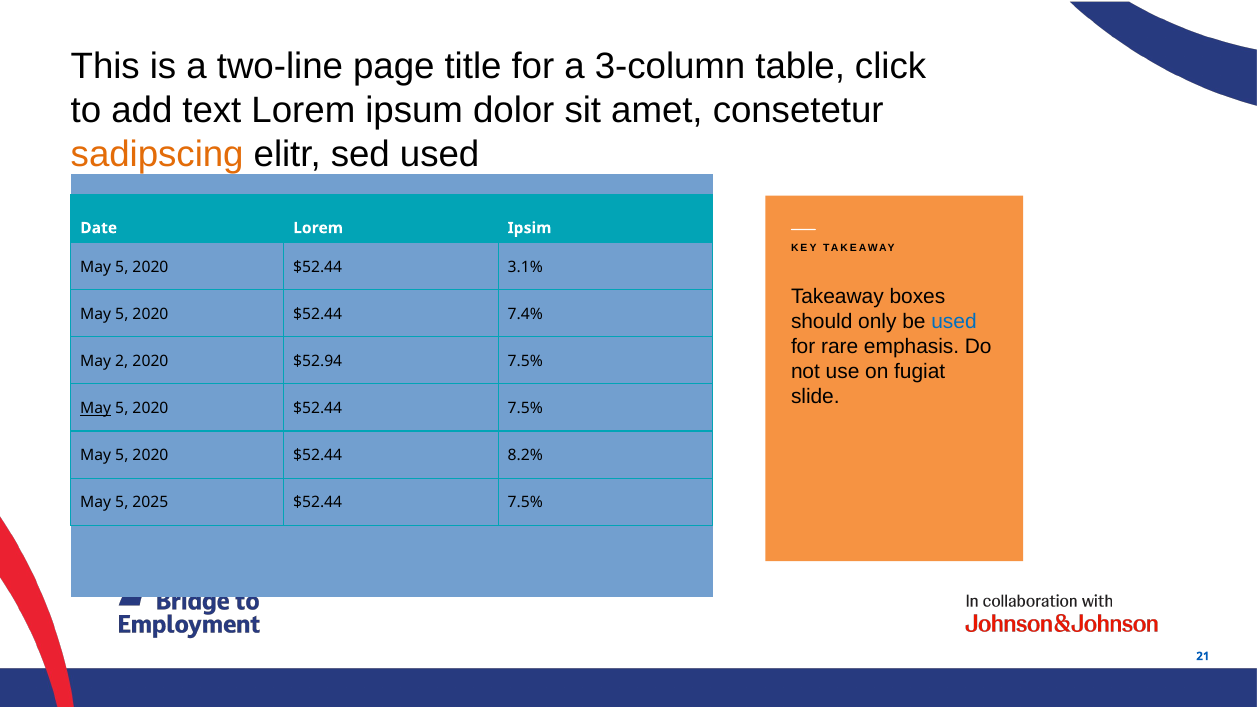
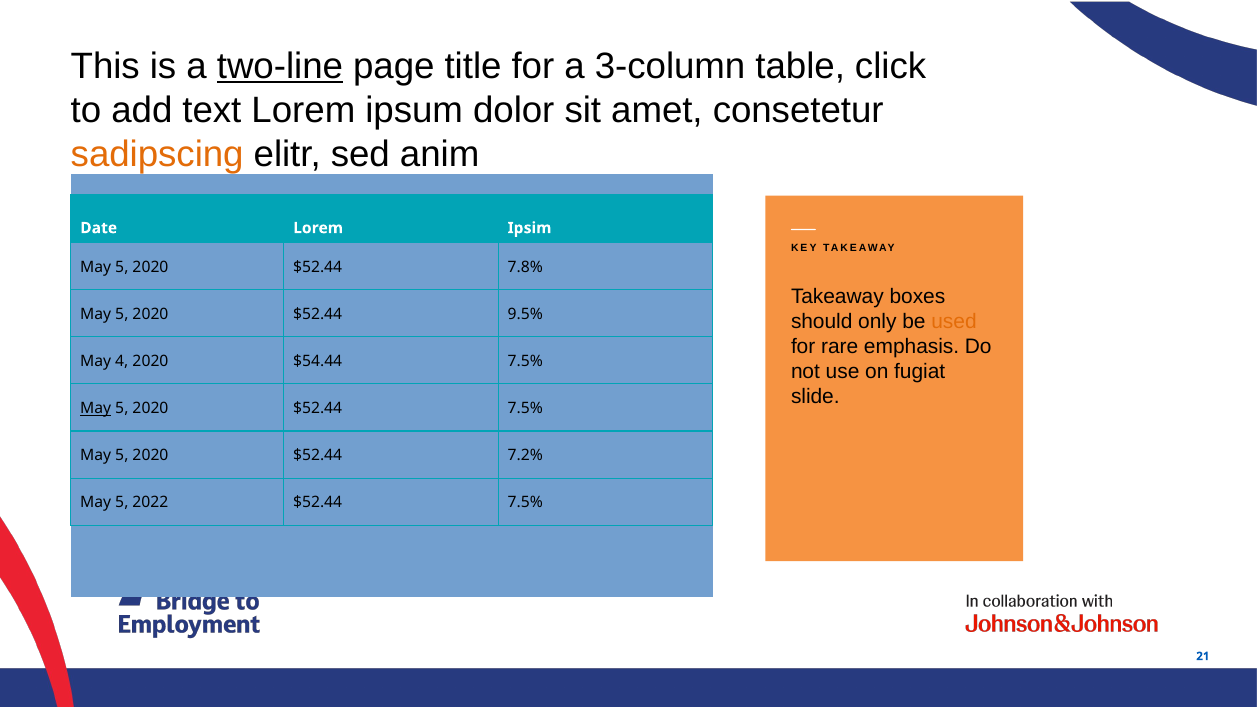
two-line underline: none -> present (280, 66)
sed used: used -> anim (440, 154)
3.1%: 3.1% -> 7.8% (525, 267)
7.4%: 7.4% -> 9.5% (525, 314)
used colour: blue -> orange (954, 322)
2: 2 -> 4 (122, 361)
$52.94: $52.94 -> $54.44 (318, 361)
8.2%: 8.2% -> 7.2% (525, 456)
2025: 2025 -> 2022 (150, 503)
